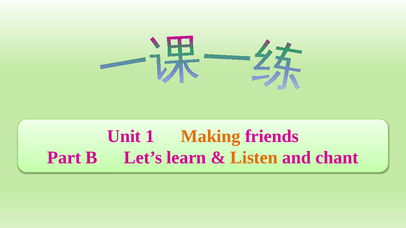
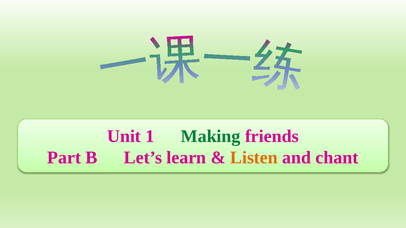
Making colour: orange -> green (211, 136)
